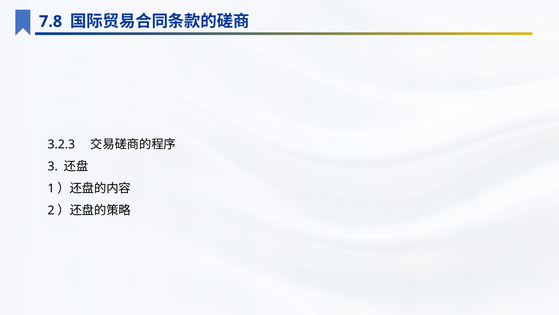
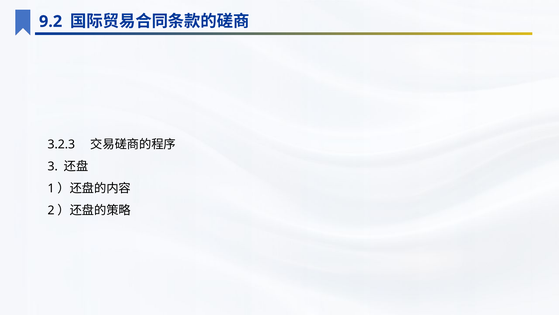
7.8: 7.8 -> 9.2 (51, 21)
